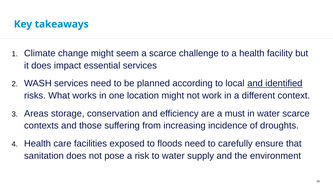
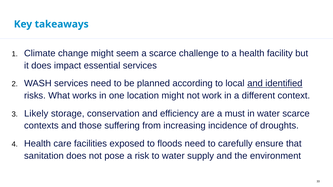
Areas: Areas -> Likely (36, 114)
